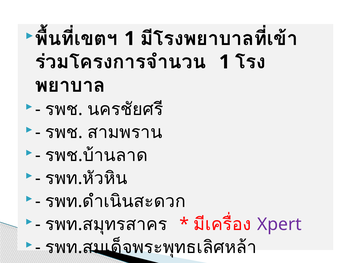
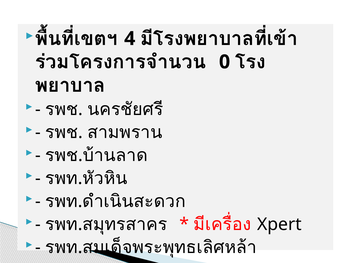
1: 1 -> 4 (130, 39)
1: 1 -> 0 (225, 62)
Xpert colour: purple -> black (279, 224)
